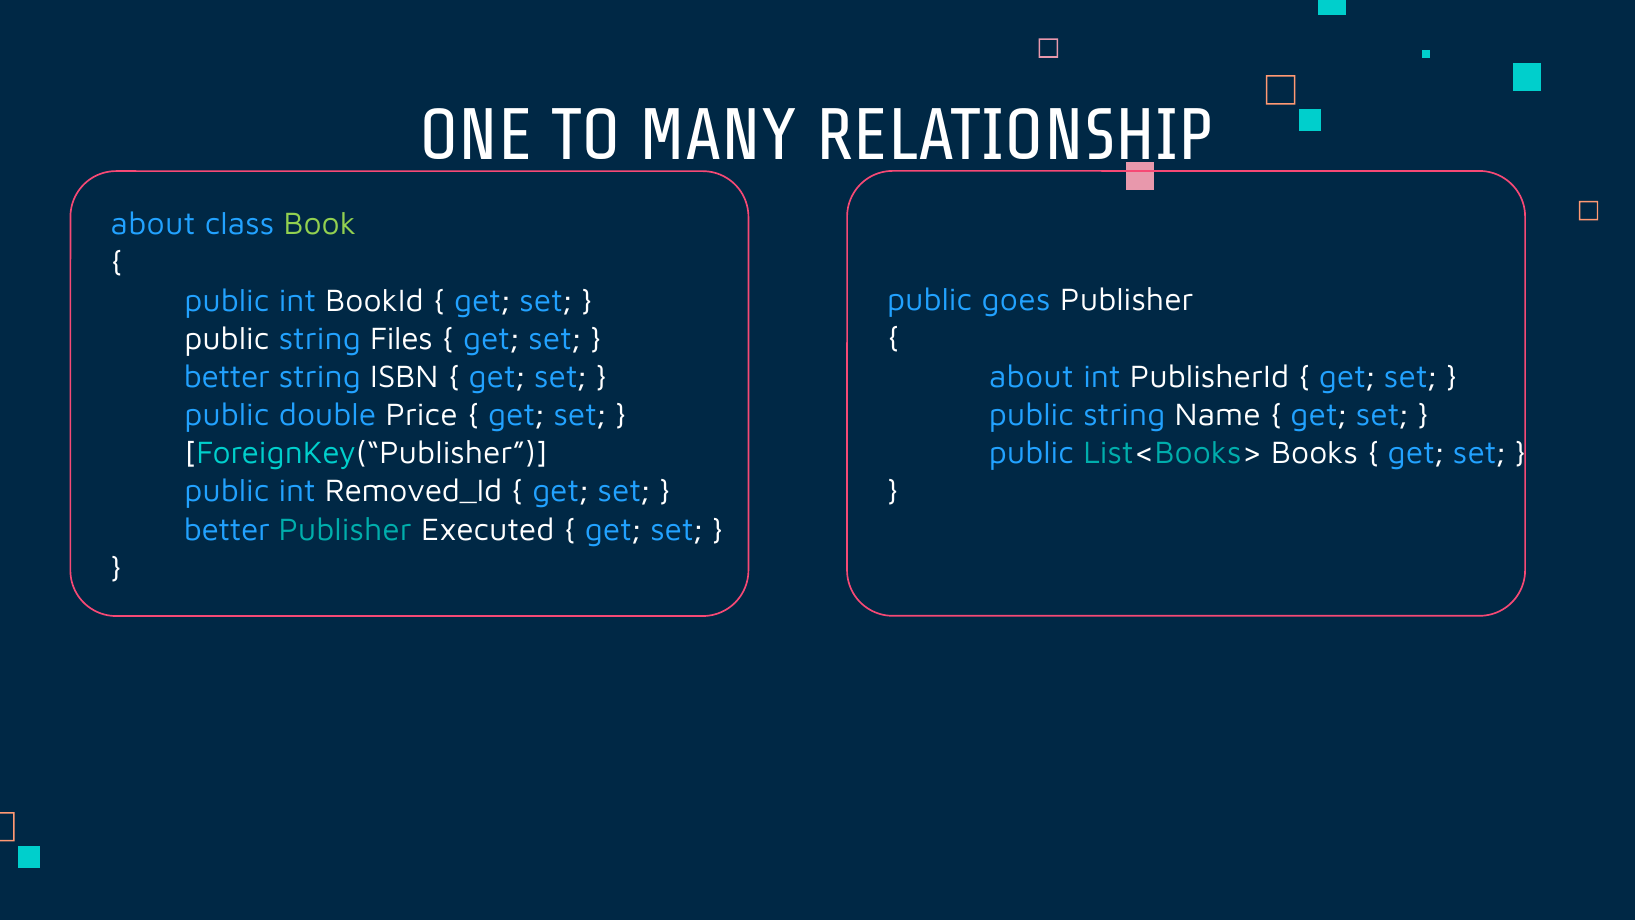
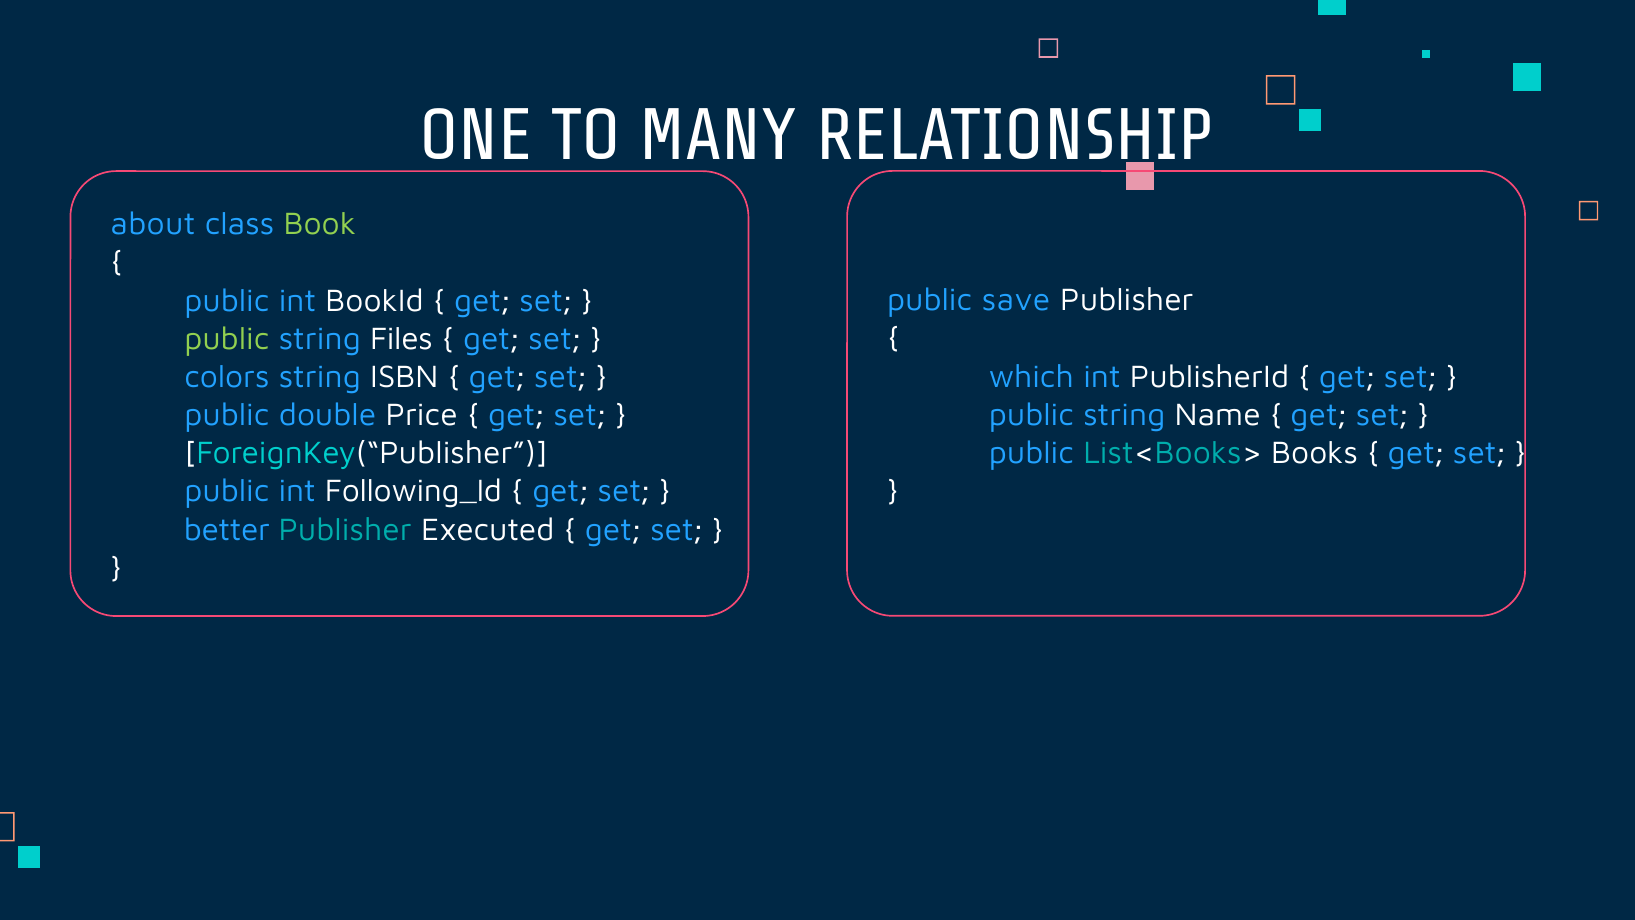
goes: goes -> save (1016, 300)
public colour: white -> light green (227, 339)
about: about -> which (1031, 377)
better: better -> colors (227, 377)
Removed_Id: Removed_Id -> Following_Id (414, 491)
